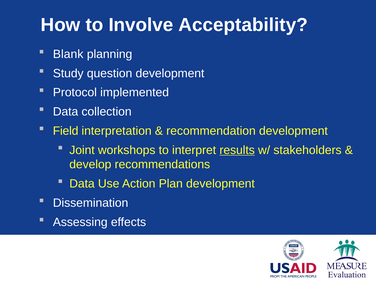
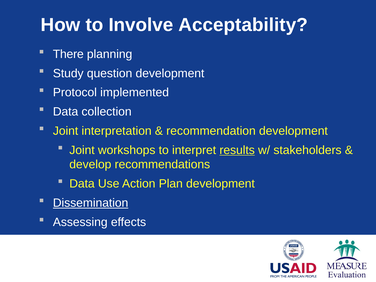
Blank: Blank -> There (68, 54)
Field: Field -> Joint (66, 131)
Dissemination underline: none -> present (91, 203)
